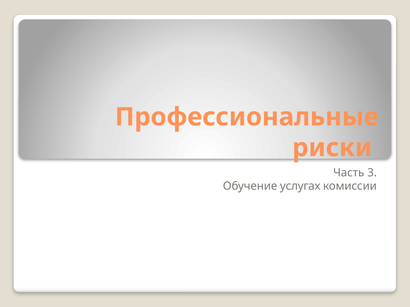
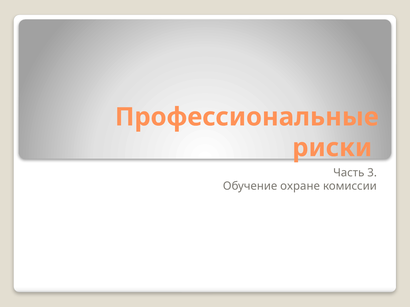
услугах: услугах -> охране (300, 187)
